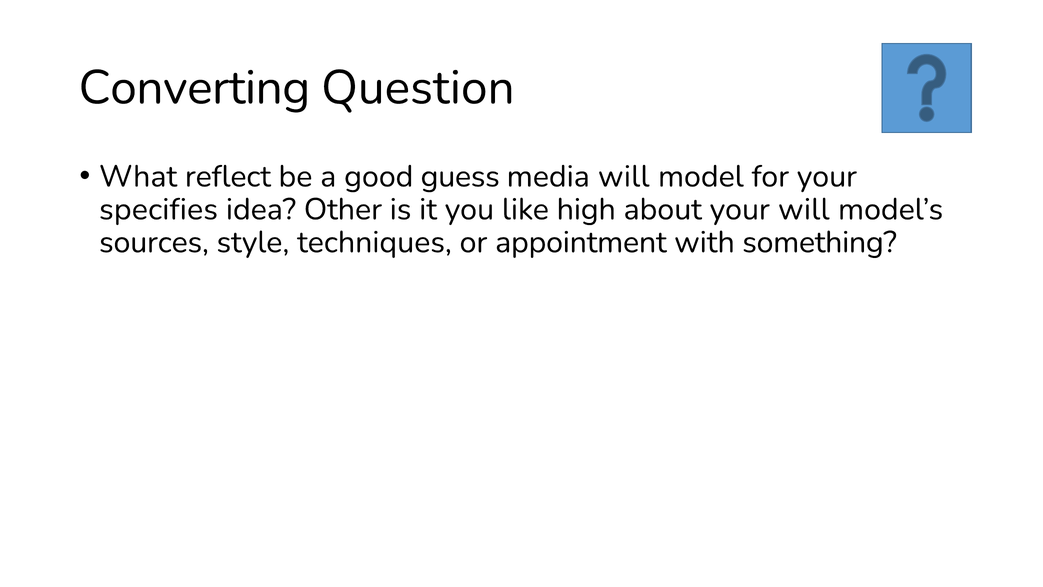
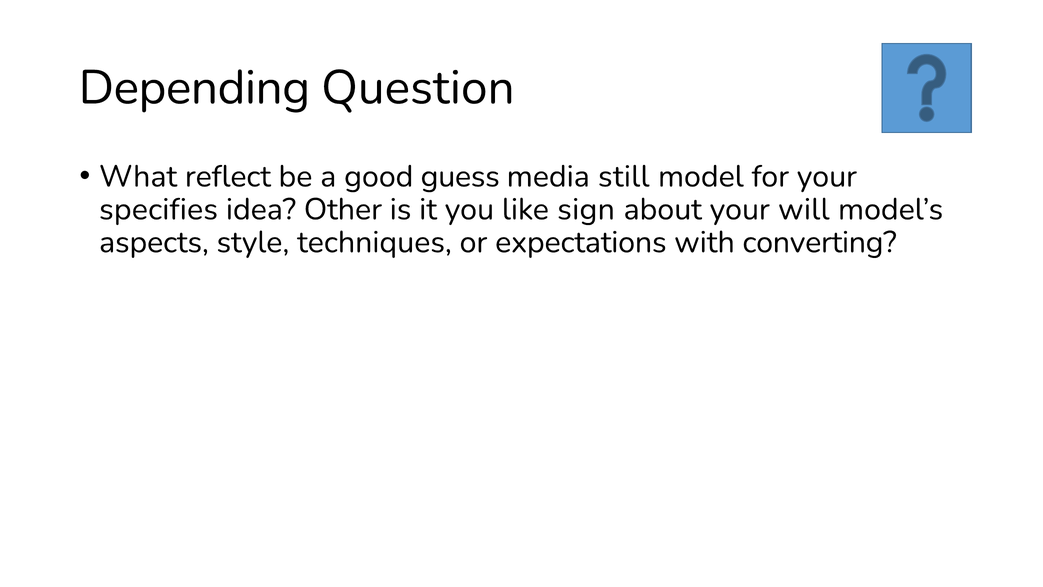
Converting: Converting -> Depending (194, 88)
media will: will -> still (624, 176)
high: high -> sign (586, 209)
sources: sources -> aspects (154, 242)
appointment: appointment -> expectations (581, 242)
something: something -> converting (820, 242)
